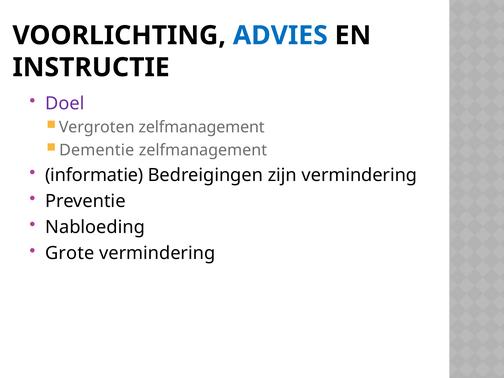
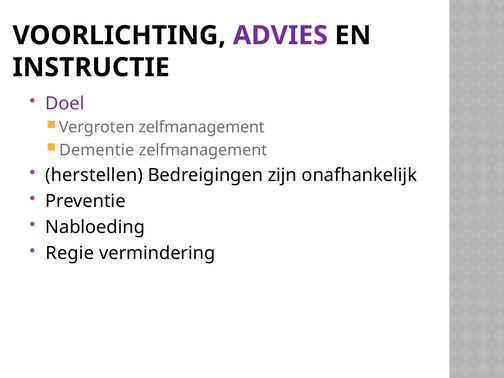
ADVIES colour: blue -> purple (280, 35)
informatie: informatie -> herstellen (94, 175)
zijn vermindering: vermindering -> onafhankelijk (359, 175)
Grote: Grote -> Regie (70, 253)
